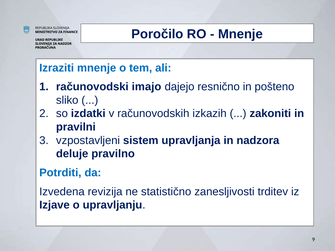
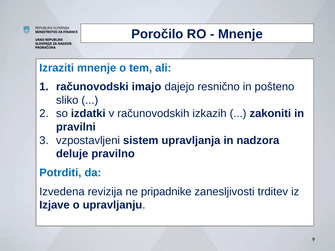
statistično: statistično -> pripadnike (166, 192)
